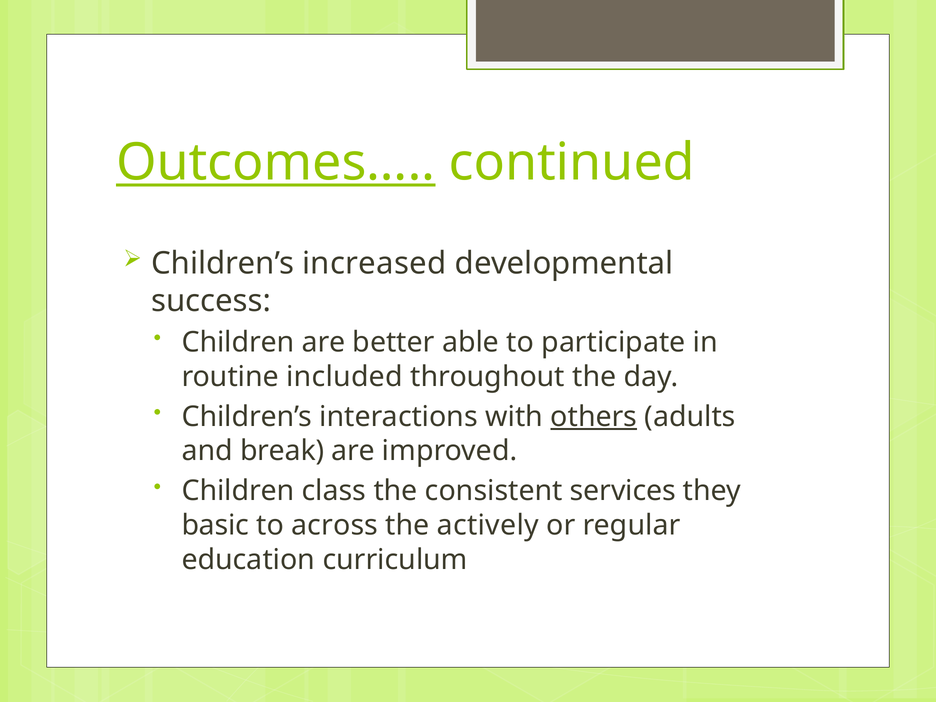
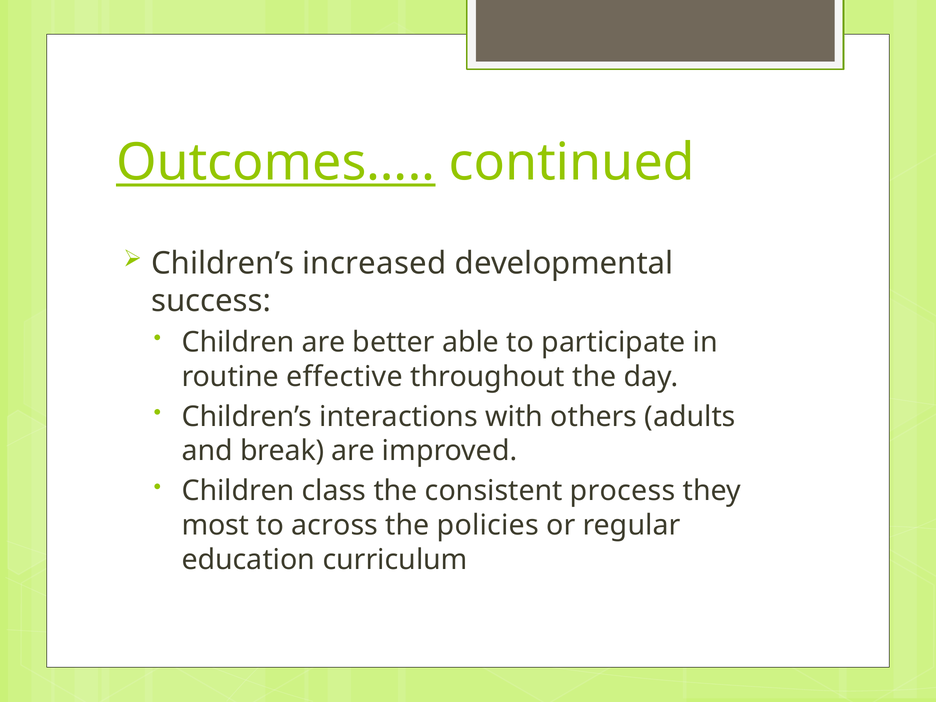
included: included -> effective (345, 377)
others underline: present -> none (594, 417)
services: services -> process (623, 491)
basic: basic -> most (215, 525)
actively: actively -> policies (488, 525)
